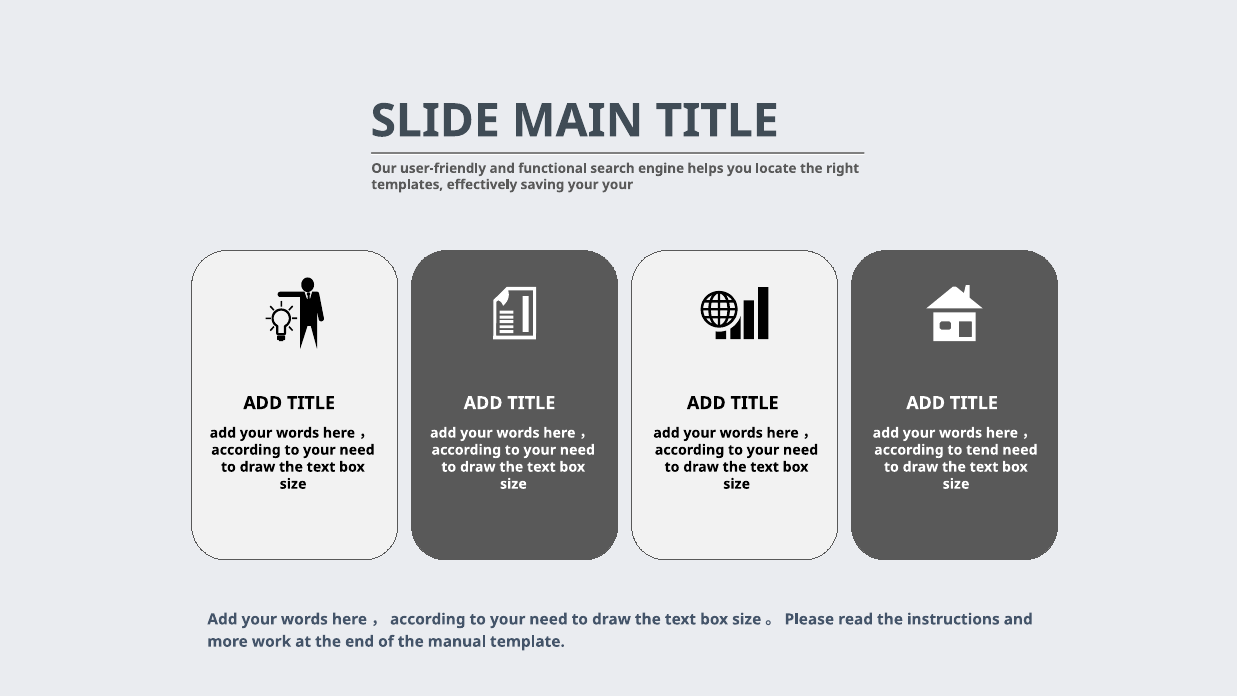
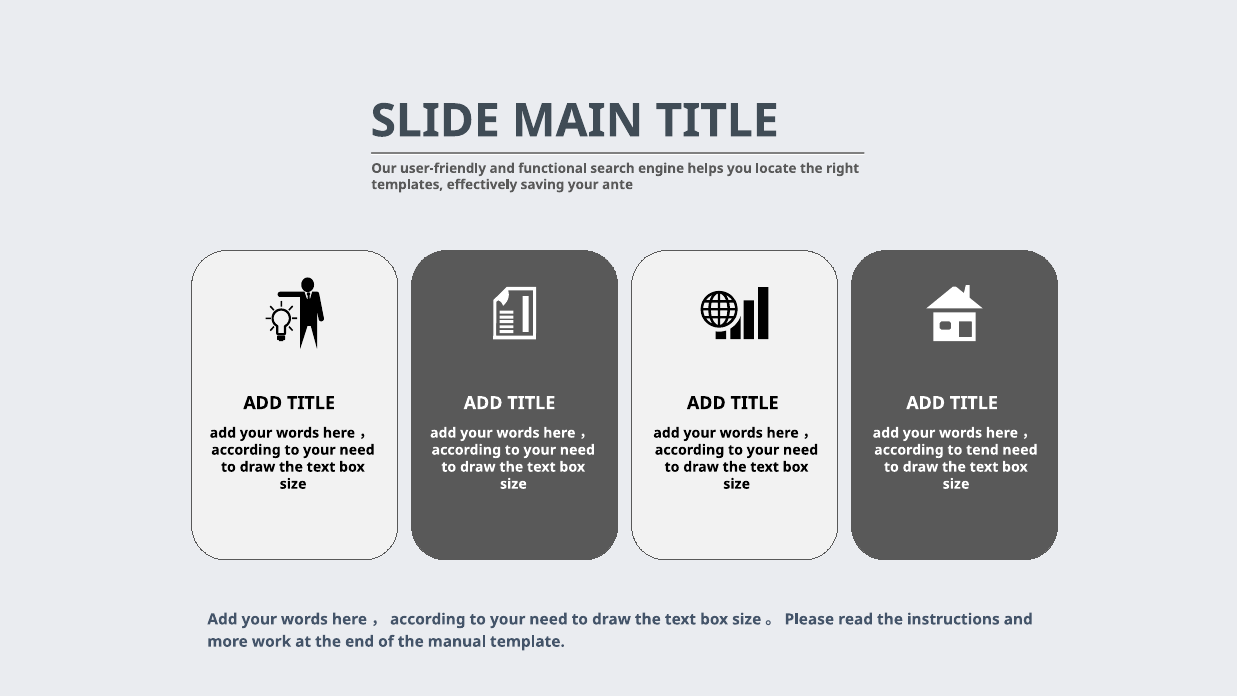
your your: your -> ante (618, 185)
